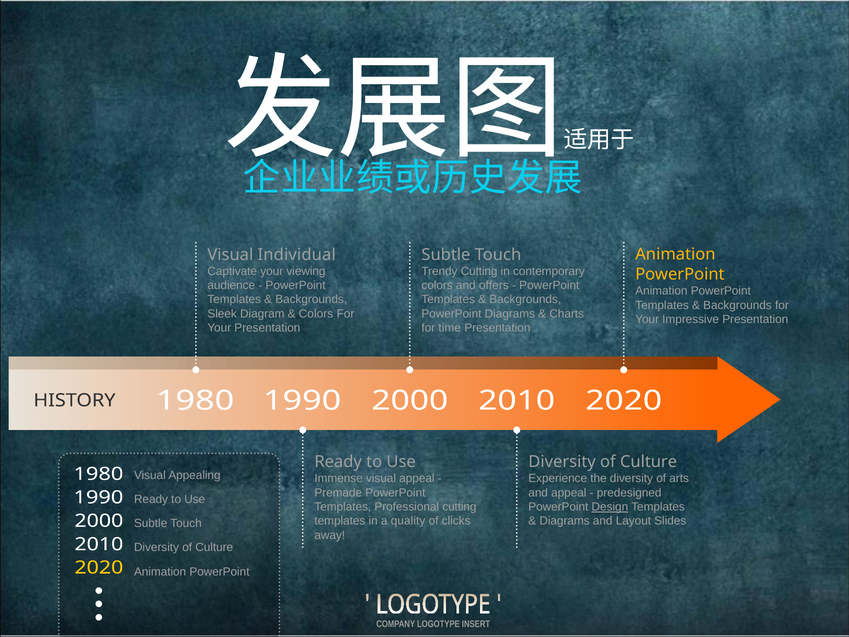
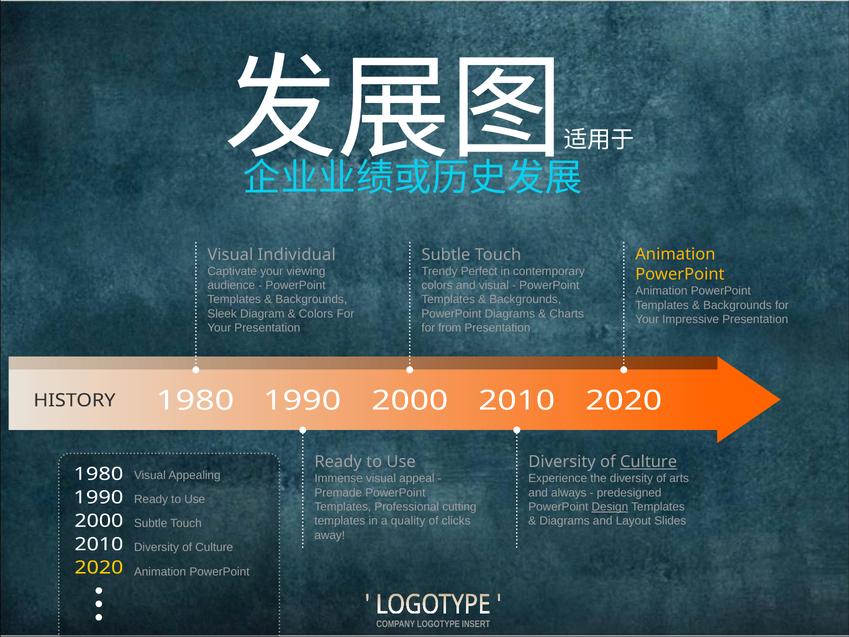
Trendy Cutting: Cutting -> Perfect (479, 271)
and offers: offers -> visual (494, 285)
time: time -> from (450, 328)
Culture underline: none -> present (649, 462)
and appeal: appeal -> always (569, 493)
